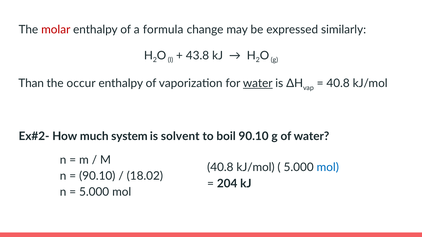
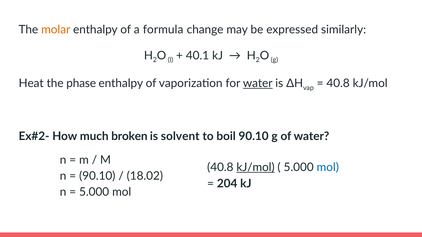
molar colour: red -> orange (56, 30)
43.8: 43.8 -> 40.1 (197, 56)
Than: Than -> Heat (31, 83)
occur: occur -> phase (81, 83)
system: system -> broken (129, 136)
kJ/mol underline: none -> present (256, 168)
